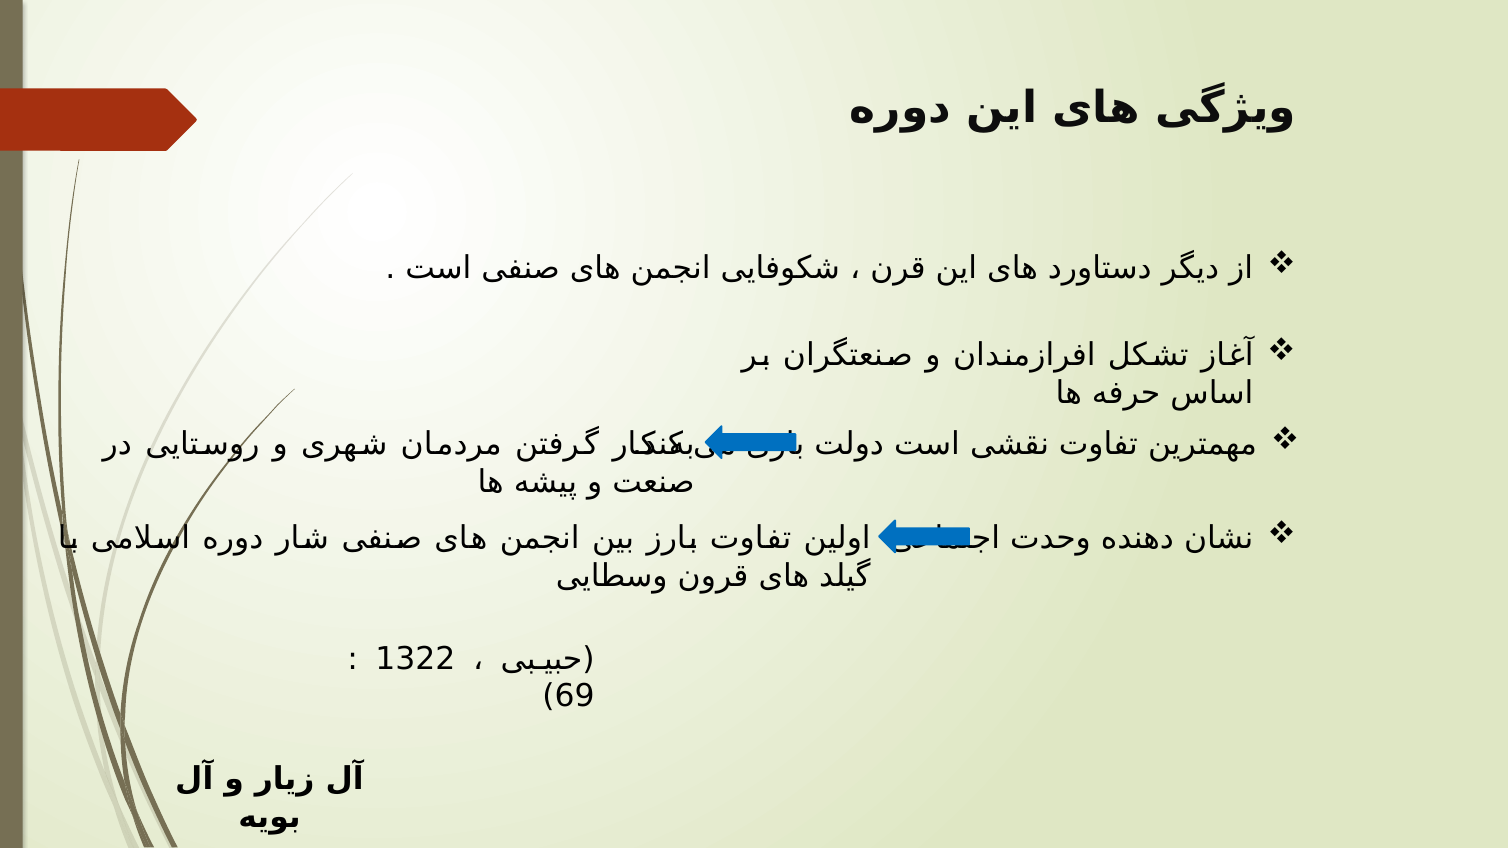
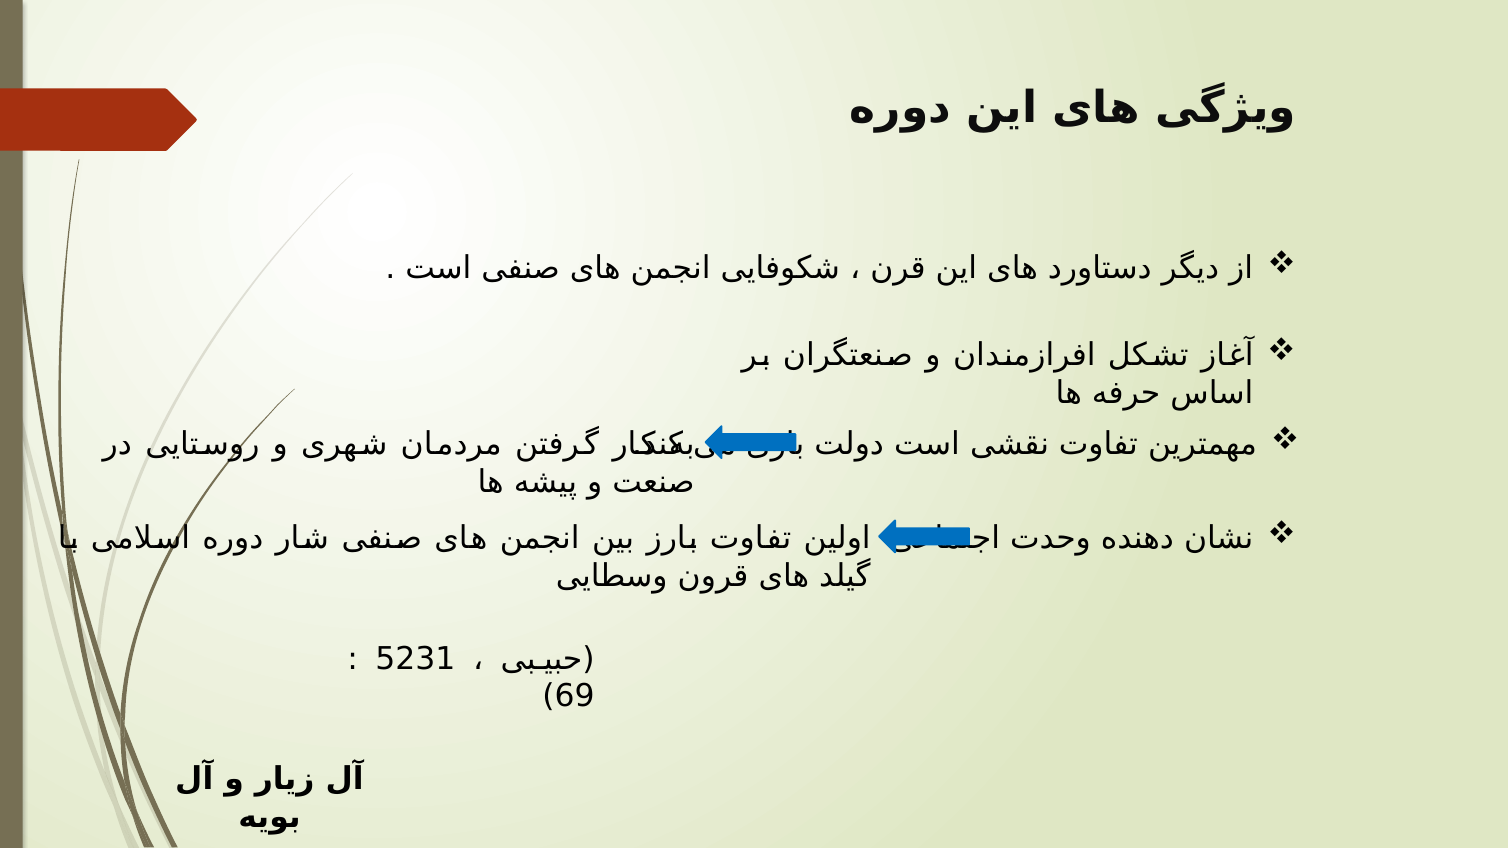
1322: 1322 -> 5231 (415, 659)
